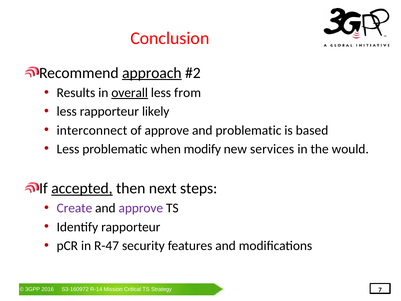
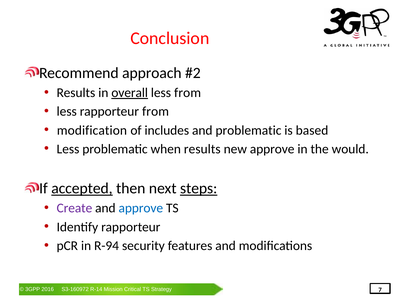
approach underline: present -> none (152, 73)
rapporteur likely: likely -> from (156, 111)
interconnect: interconnect -> modification (92, 130)
of approve: approve -> includes (167, 130)
when modify: modify -> results (202, 149)
new services: services -> approve (272, 149)
steps underline: none -> present (199, 188)
approve colour: purple -> blue (141, 208)
R-47: R-47 -> R-94 (107, 245)
